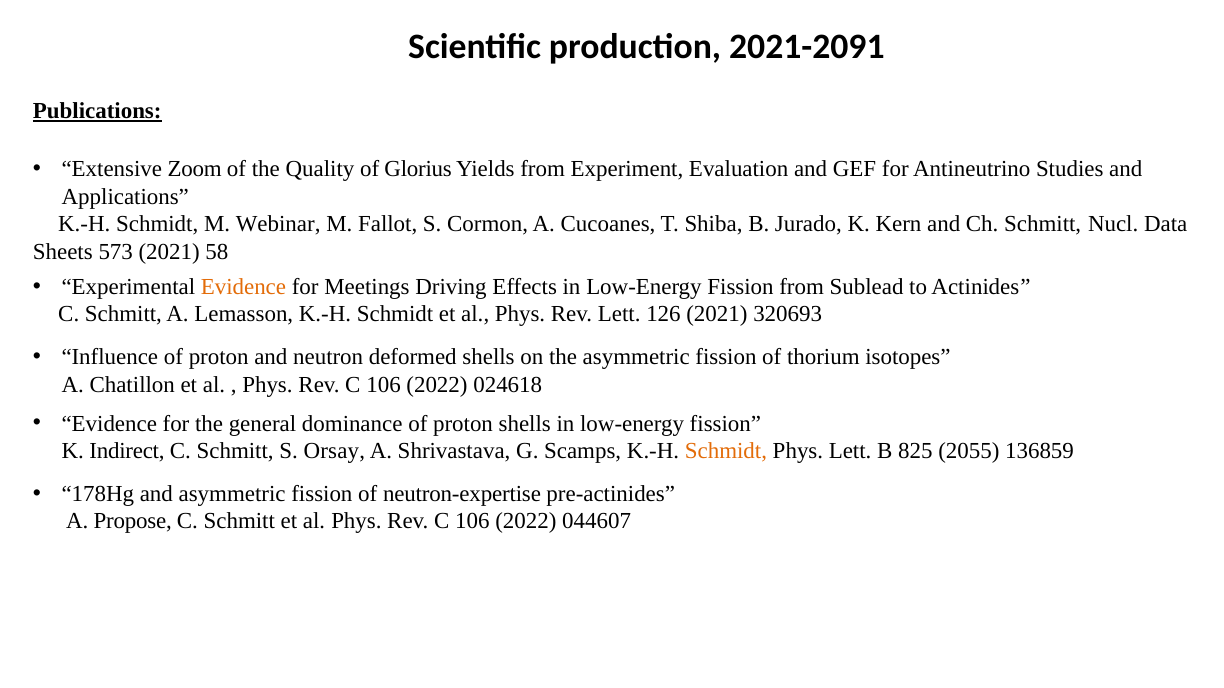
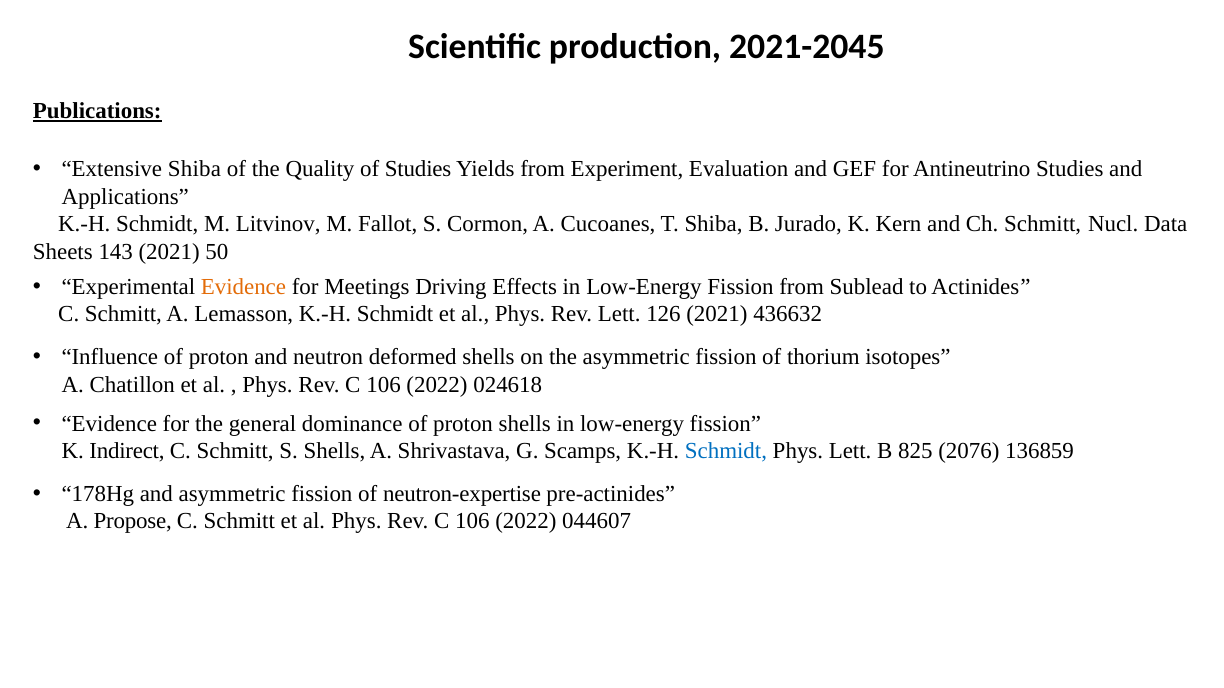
2021-2091: 2021-2091 -> 2021-2045 (807, 47)
Extensive Zoom: Zoom -> Shiba (194, 169)
of Glorius: Glorius -> Studies (418, 169)
Webinar: Webinar -> Litvinov (278, 224)
573: 573 -> 143 (116, 252)
58: 58 -> 50 (217, 252)
320693: 320693 -> 436632 (788, 314)
S Orsay: Orsay -> Shells (334, 451)
Schmidt colour: orange -> blue (726, 451)
2055: 2055 -> 2076 (969, 451)
